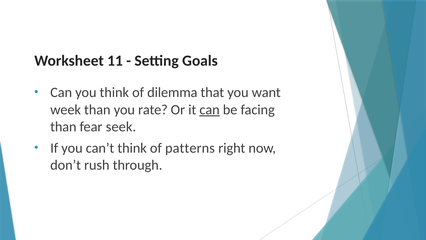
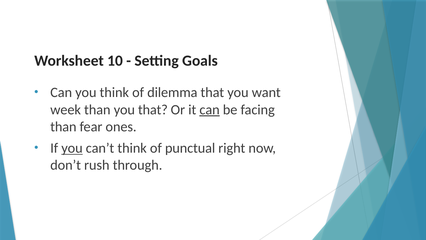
11: 11 -> 10 (115, 61)
you rate: rate -> that (153, 109)
seek: seek -> ones (121, 127)
you underline: none -> present (72, 148)
patterns: patterns -> punctual (190, 148)
